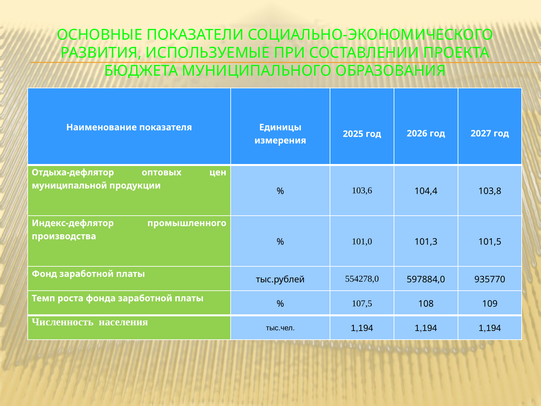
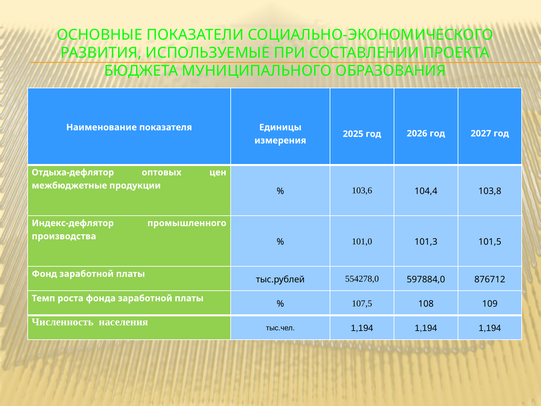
муниципальной: муниципальной -> межбюджетные (69, 185)
935770: 935770 -> 876712 (490, 279)
